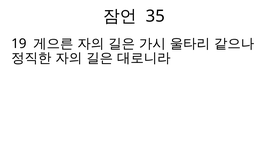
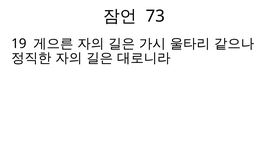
35: 35 -> 73 (155, 16)
